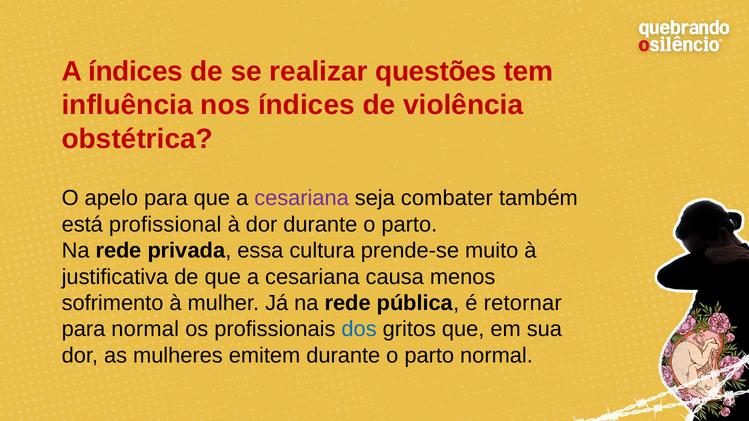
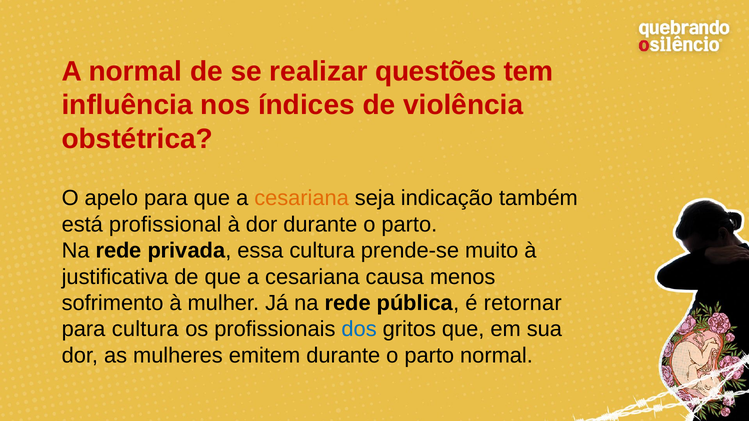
A índices: índices -> normal (135, 71)
cesariana colour: purple -> orange (302, 198)
combater: combater -> indicação (447, 198)
para normal: normal -> cultura (145, 330)
